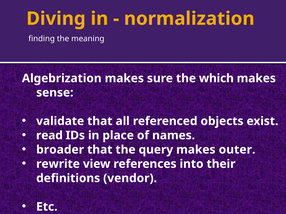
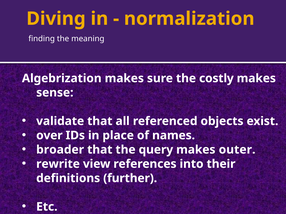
which: which -> costly (216, 78)
read: read -> over (49, 136)
vendor: vendor -> further (130, 179)
